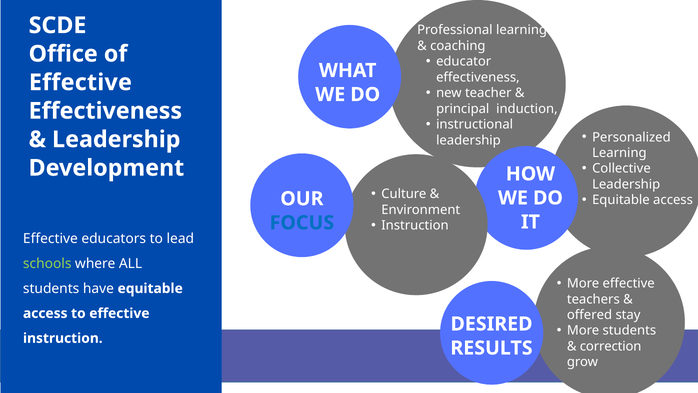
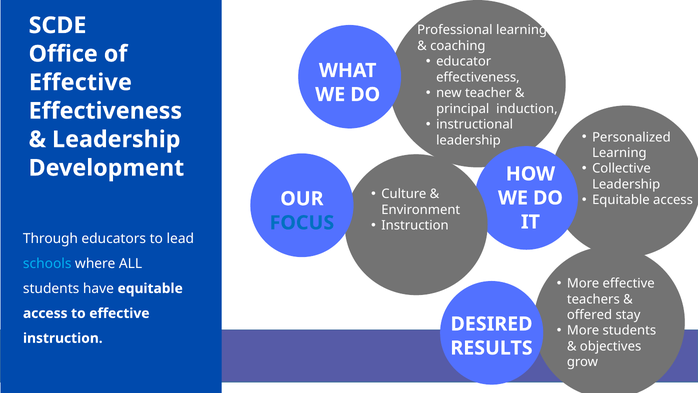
Effective: Effective -> Through (50, 239)
schools colour: light green -> light blue (47, 263)
correction: correction -> objectives (611, 346)
